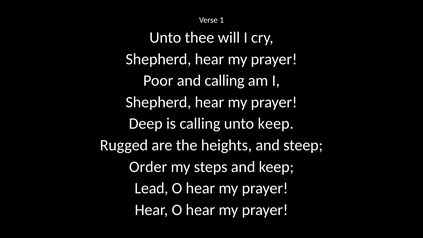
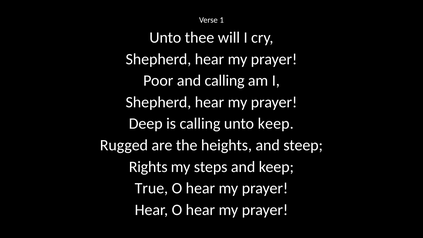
Order: Order -> Rights (148, 167)
Lead: Lead -> True (151, 188)
